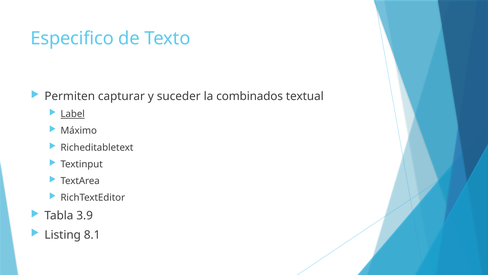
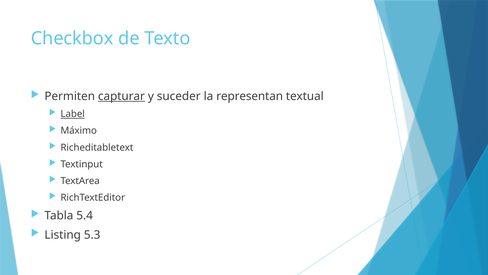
Especifico: Especifico -> Checkbox (72, 38)
capturar underline: none -> present (121, 96)
combinados: combinados -> representan (250, 96)
3.9: 3.9 -> 5.4 (85, 215)
8.1: 8.1 -> 5.3 (92, 234)
